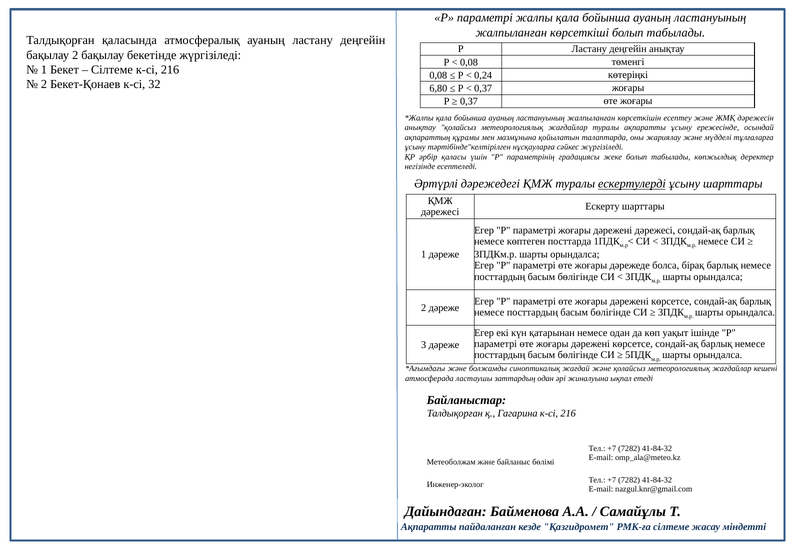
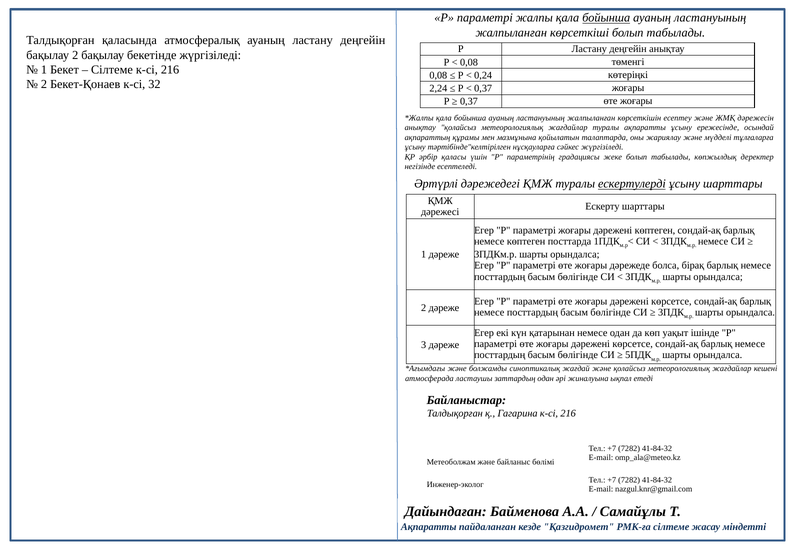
бойынша underline: none -> present (606, 18)
6,80: 6,80 -> 2,24 (438, 88)
дәрежені дәрежесі: дәрежесі -> көптеген (655, 230)
